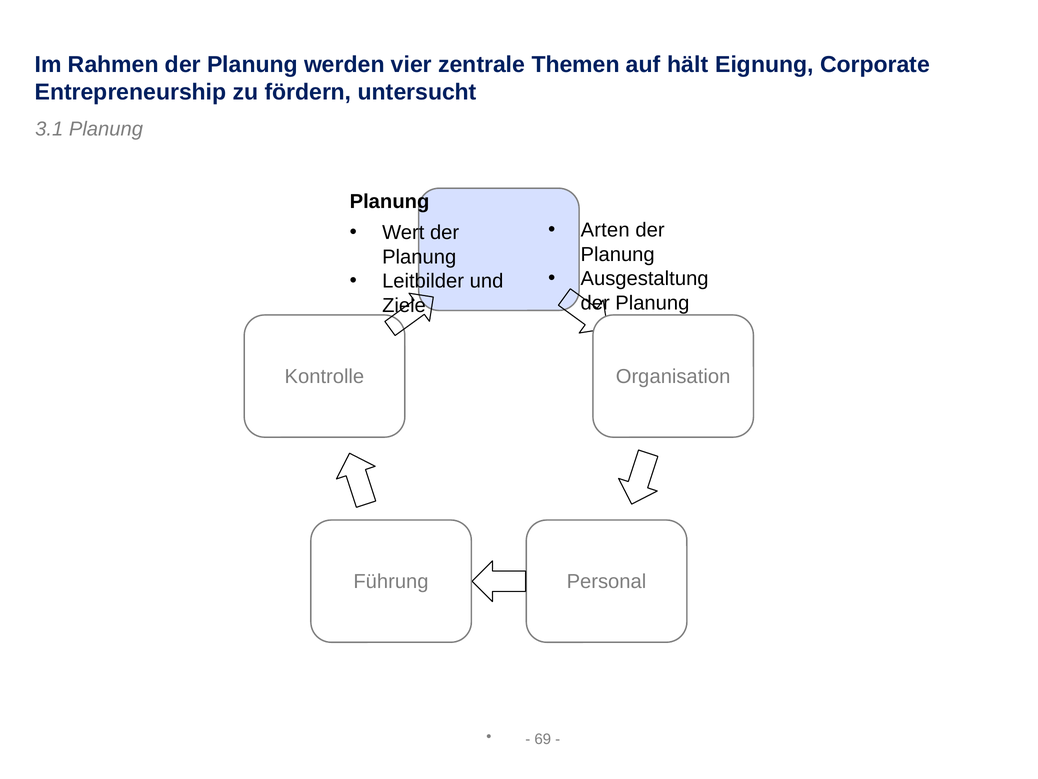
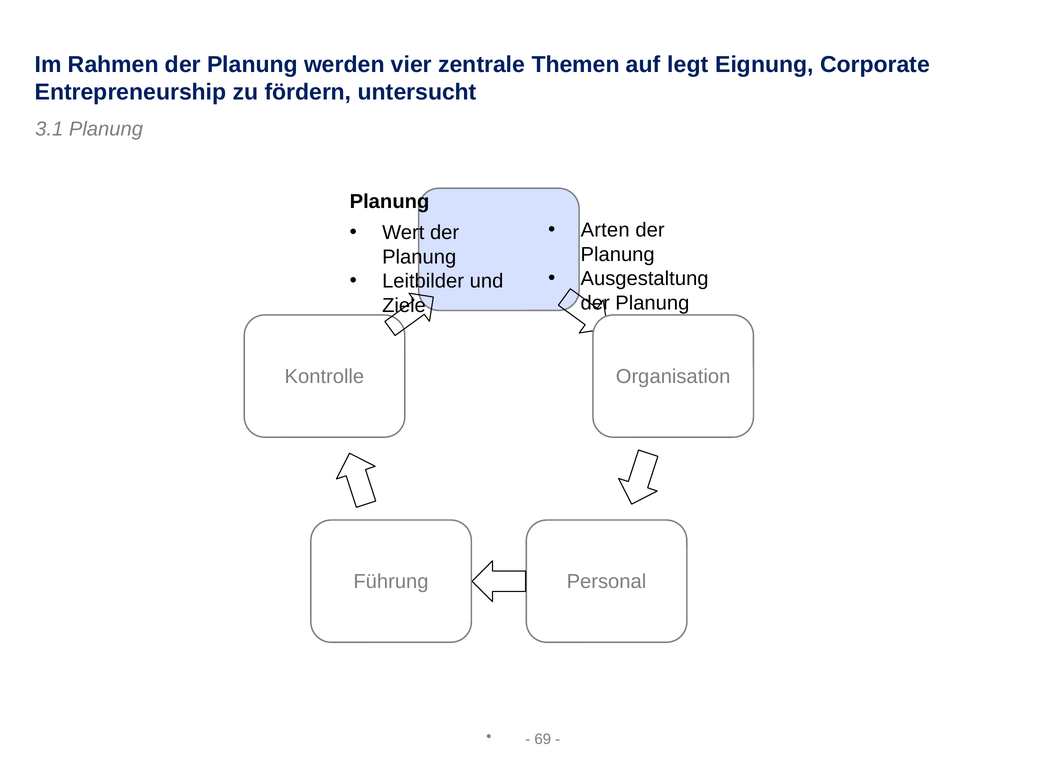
hält: hält -> legt (688, 64)
